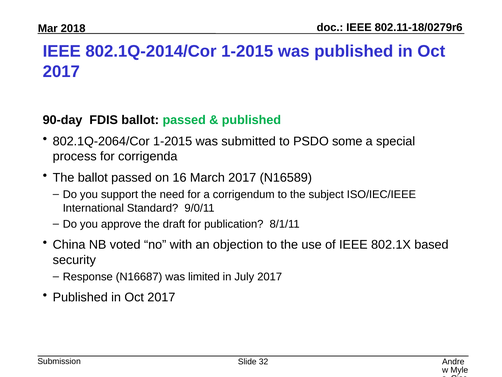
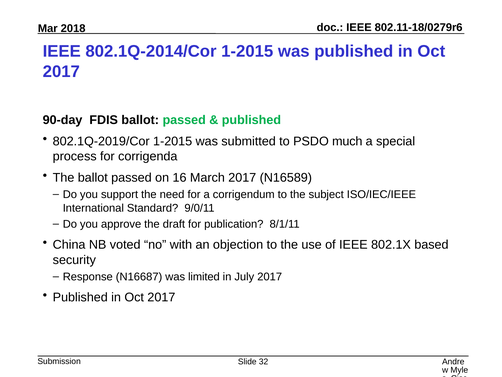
802.1Q-2064/Cor: 802.1Q-2064/Cor -> 802.1Q-2019/Cor (101, 141)
some: some -> much (347, 141)
